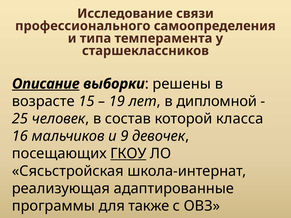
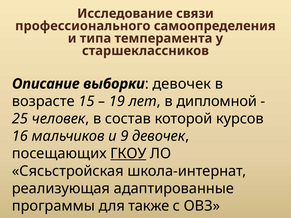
Описание underline: present -> none (46, 84)
решены: решены -> девочек (182, 84)
класса: класса -> курсов (240, 119)
